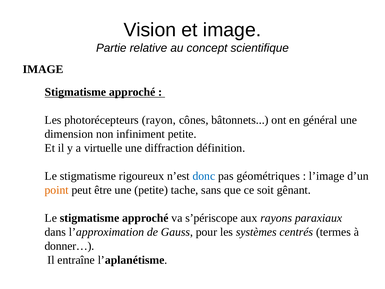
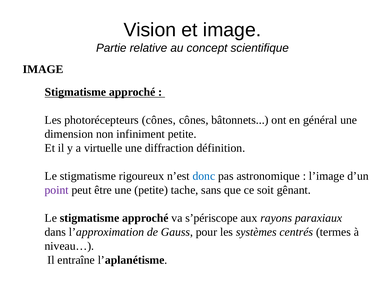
photorécepteurs rayon: rayon -> cônes (159, 120)
géométriques: géométriques -> astronomique (268, 176)
point colour: orange -> purple (57, 190)
donner…: donner… -> niveau… (69, 246)
